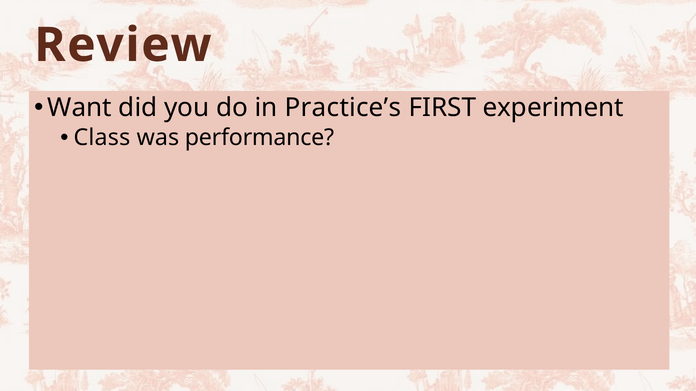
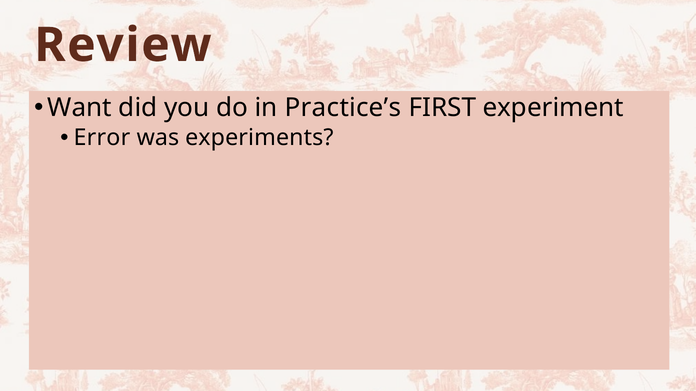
Class: Class -> Error (102, 138)
performance: performance -> experiments (259, 138)
